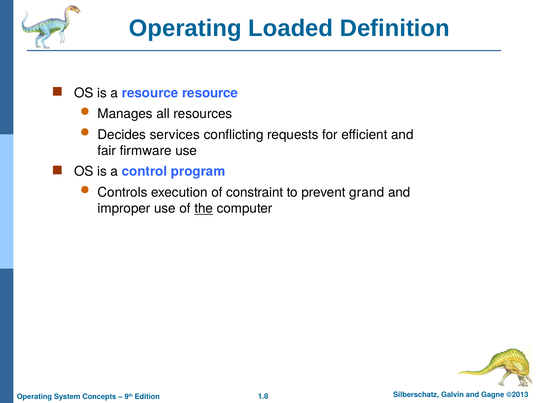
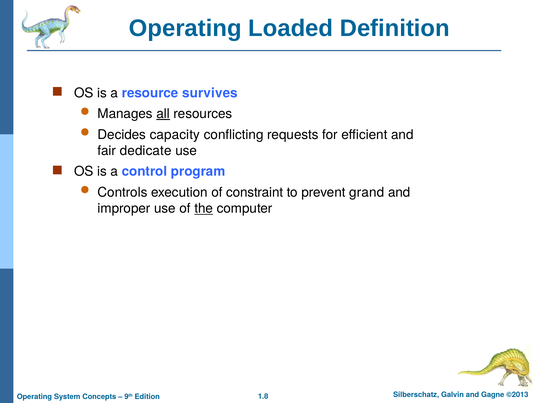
resource resource: resource -> survives (210, 93)
all underline: none -> present (163, 114)
services: services -> capacity (175, 135)
firmware: firmware -> dedicate (146, 151)
